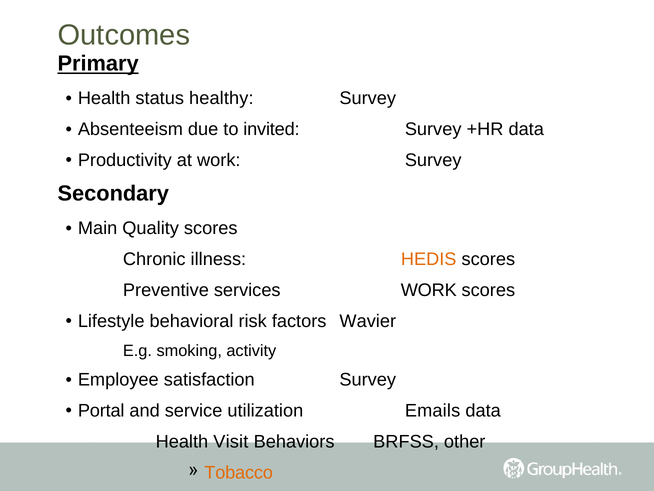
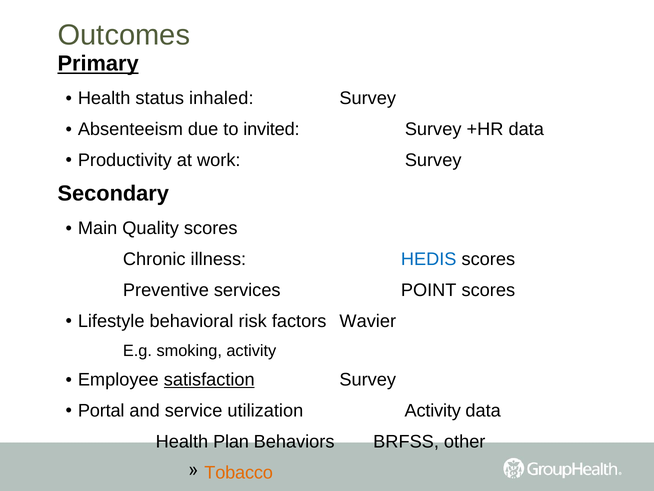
healthy: healthy -> inhaled (221, 98)
HEDIS colour: orange -> blue (429, 259)
services WORK: WORK -> POINT (429, 290)
satisfaction underline: none -> present (209, 379)
utilization Emails: Emails -> Activity (433, 410)
Health Visit: Visit -> Plan (231, 441)
